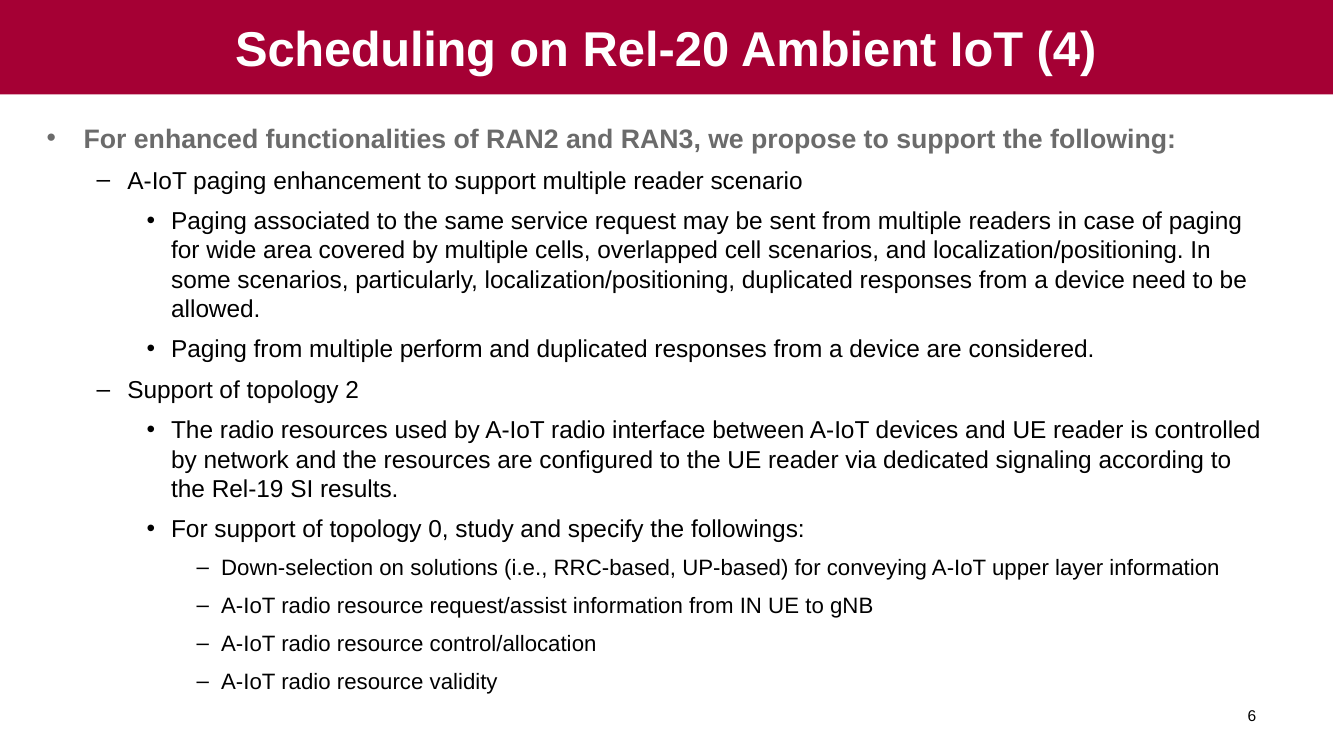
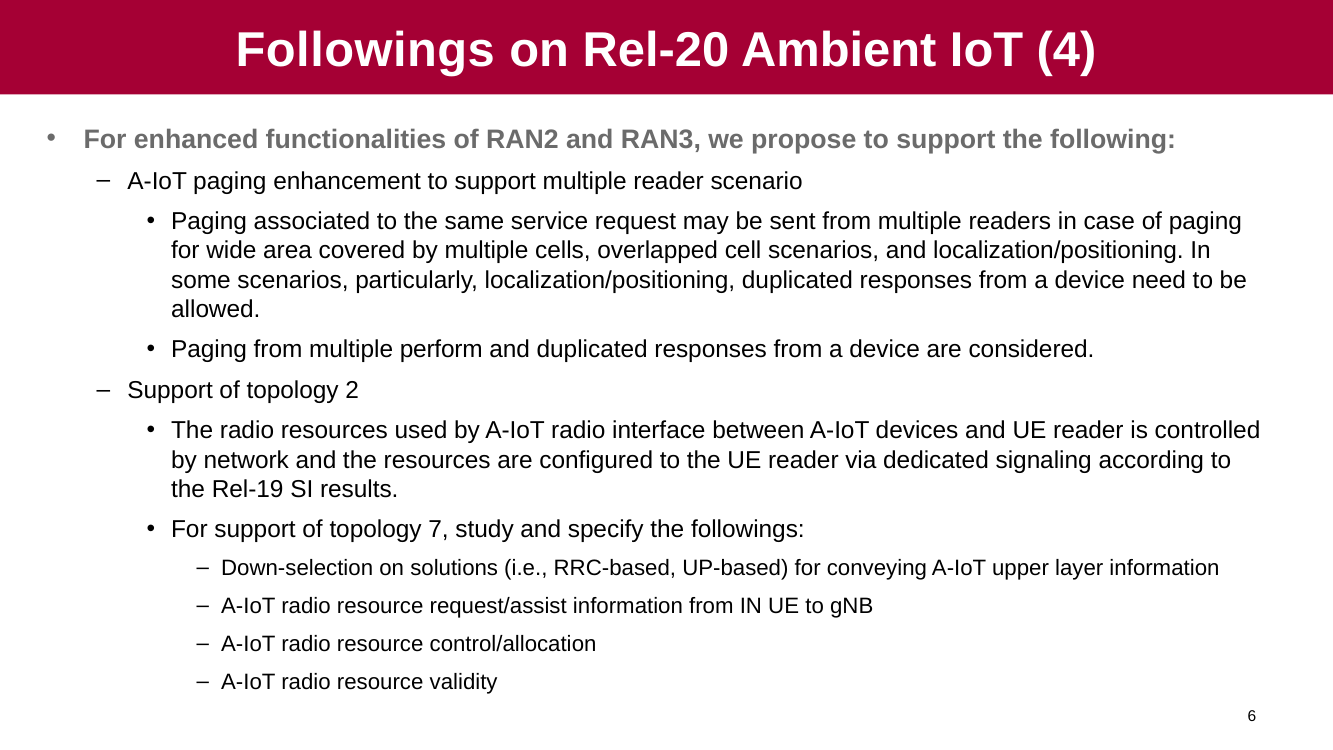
Scheduling: Scheduling -> Followings (365, 51)
0: 0 -> 7 (439, 530)
